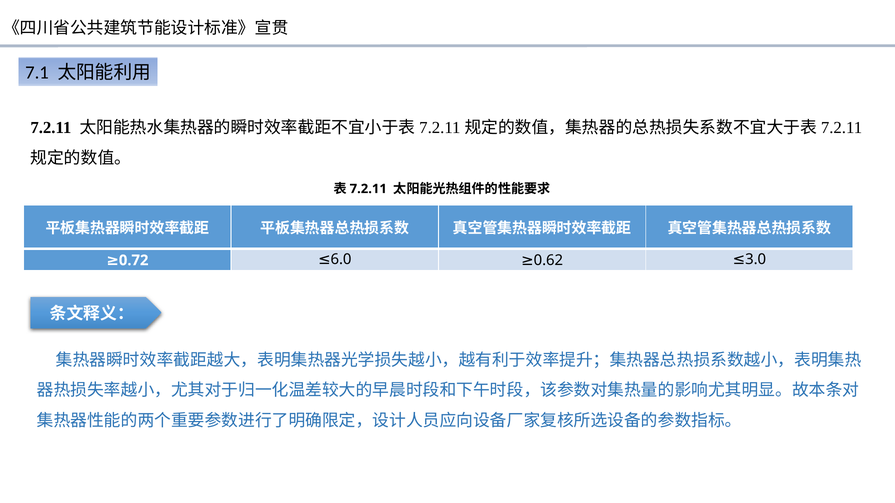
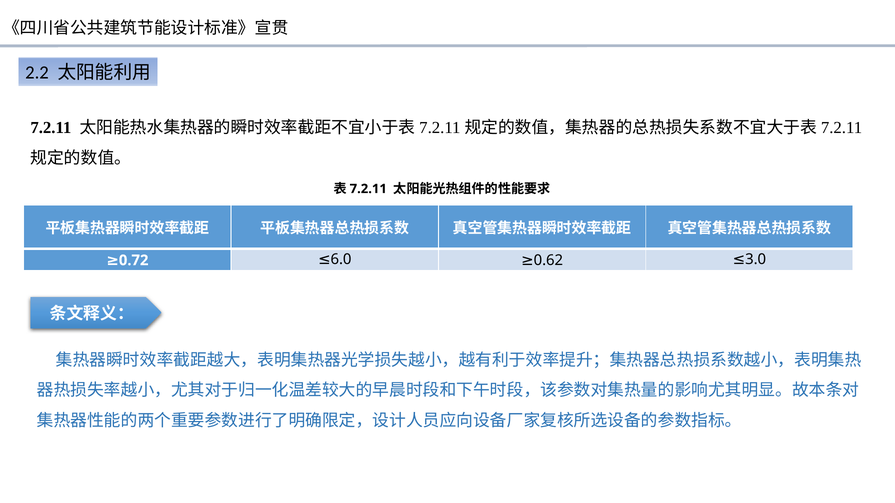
7.1: 7.1 -> 2.2 (37, 73)
